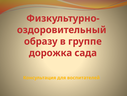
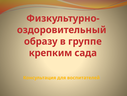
дорожка: дорожка -> крепким (50, 53)
